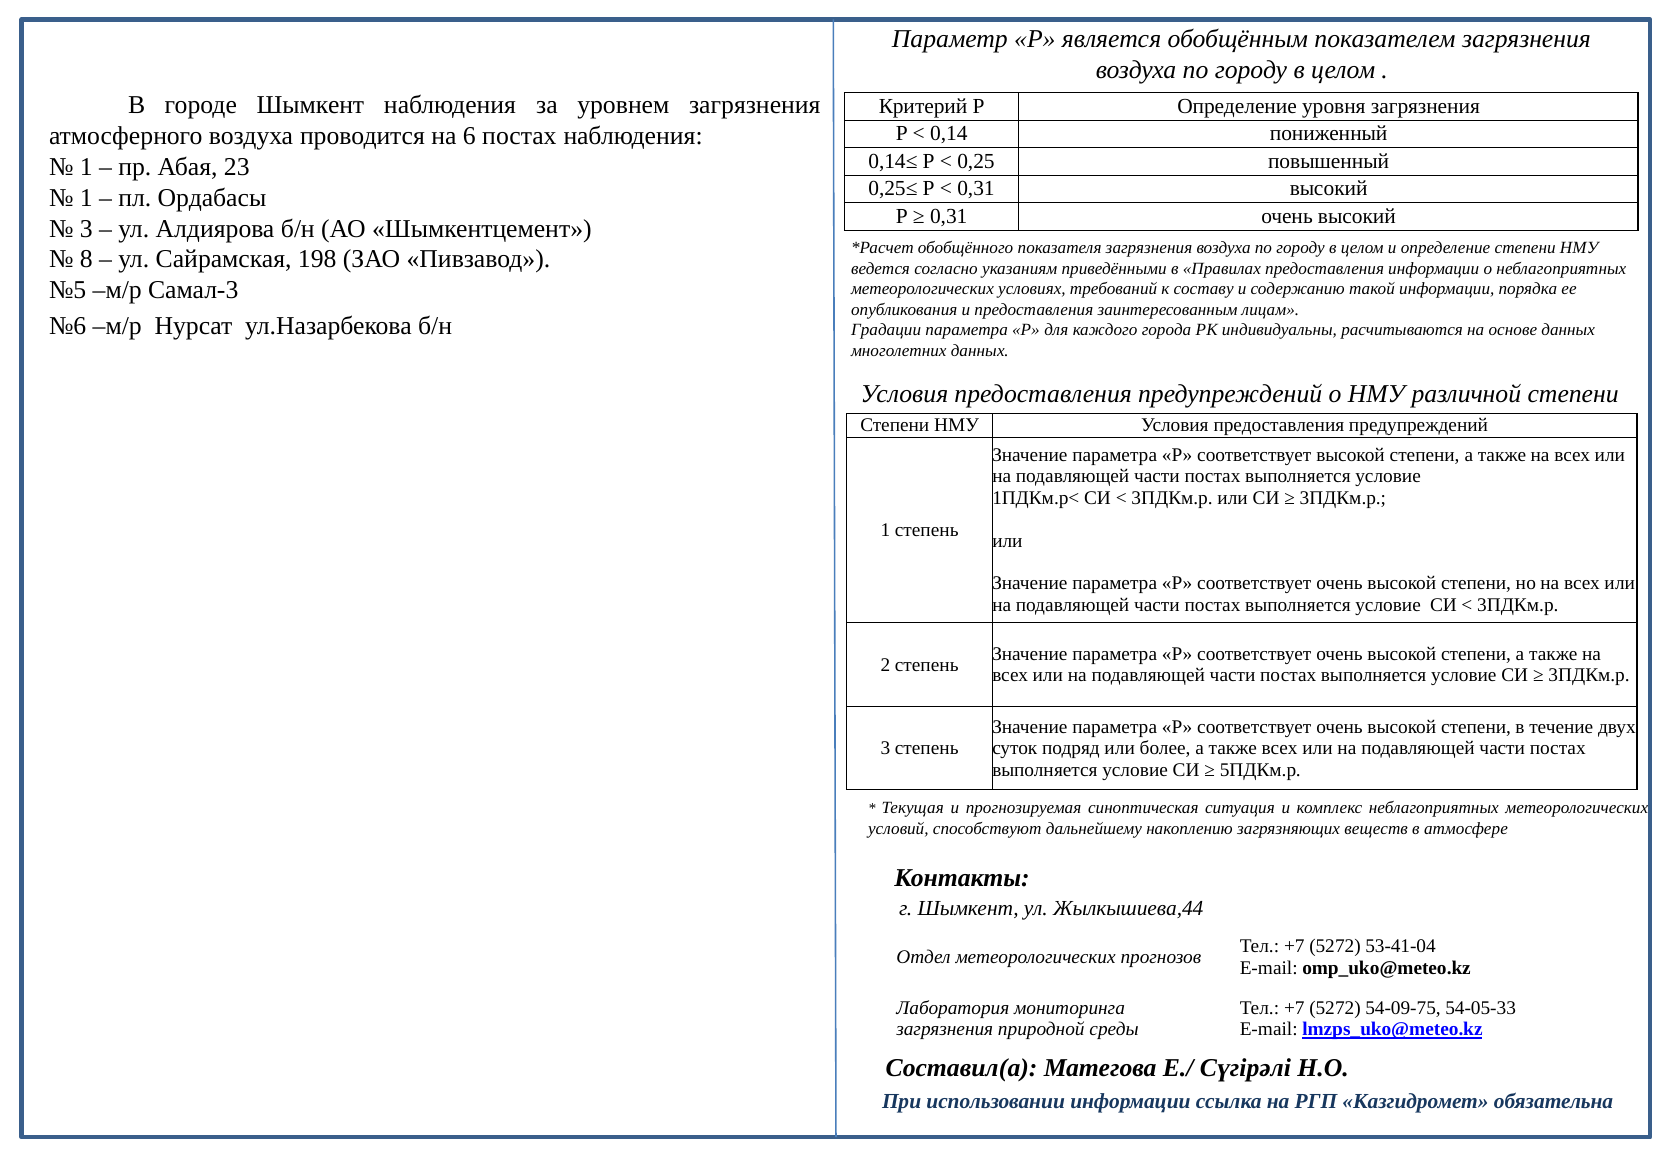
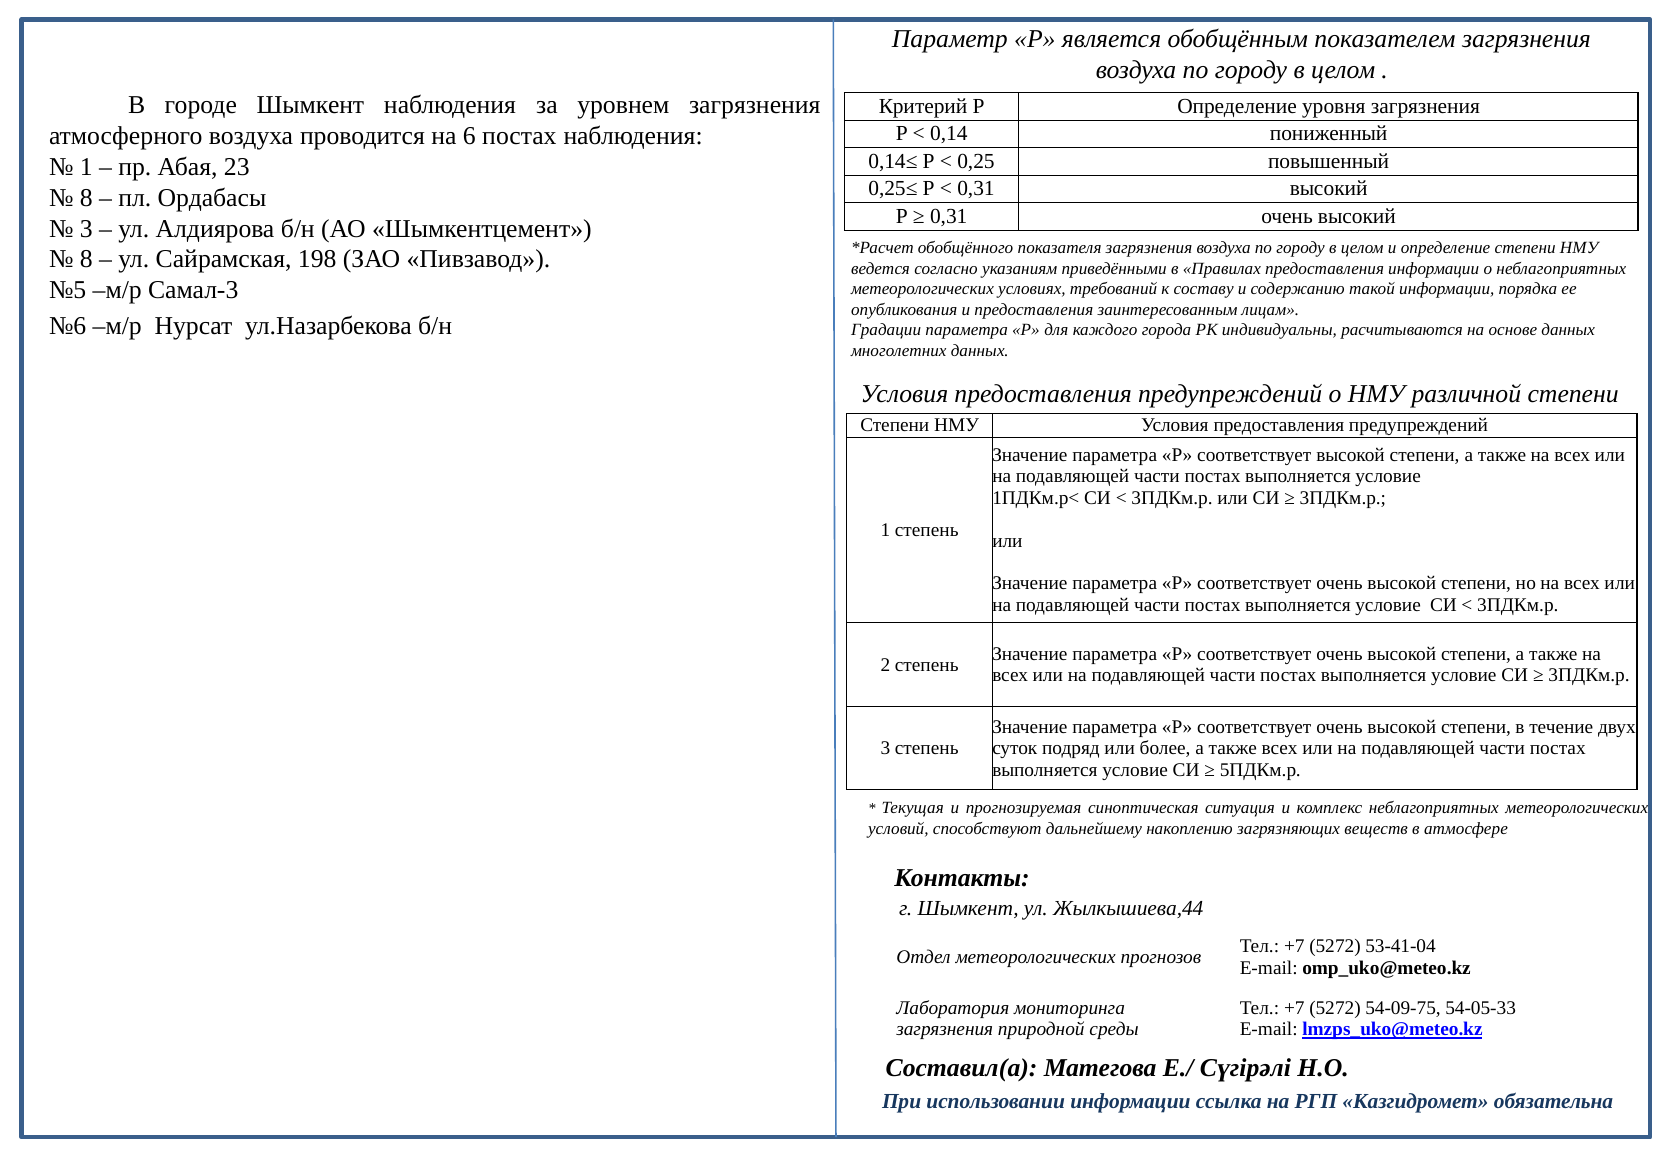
1: 1 -> 8 (86, 198)
